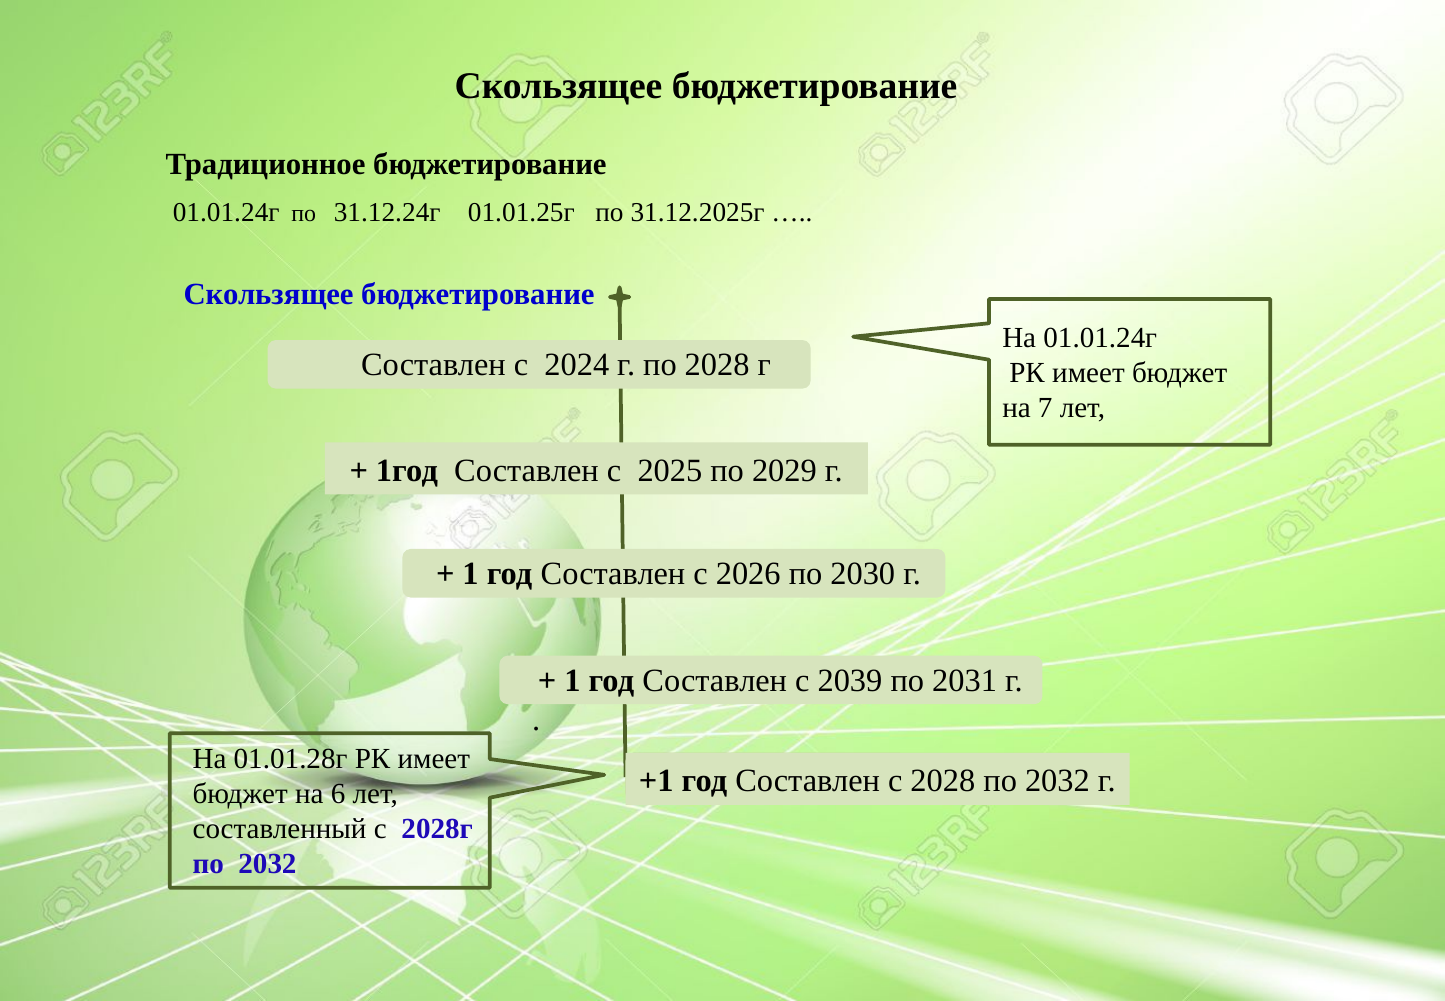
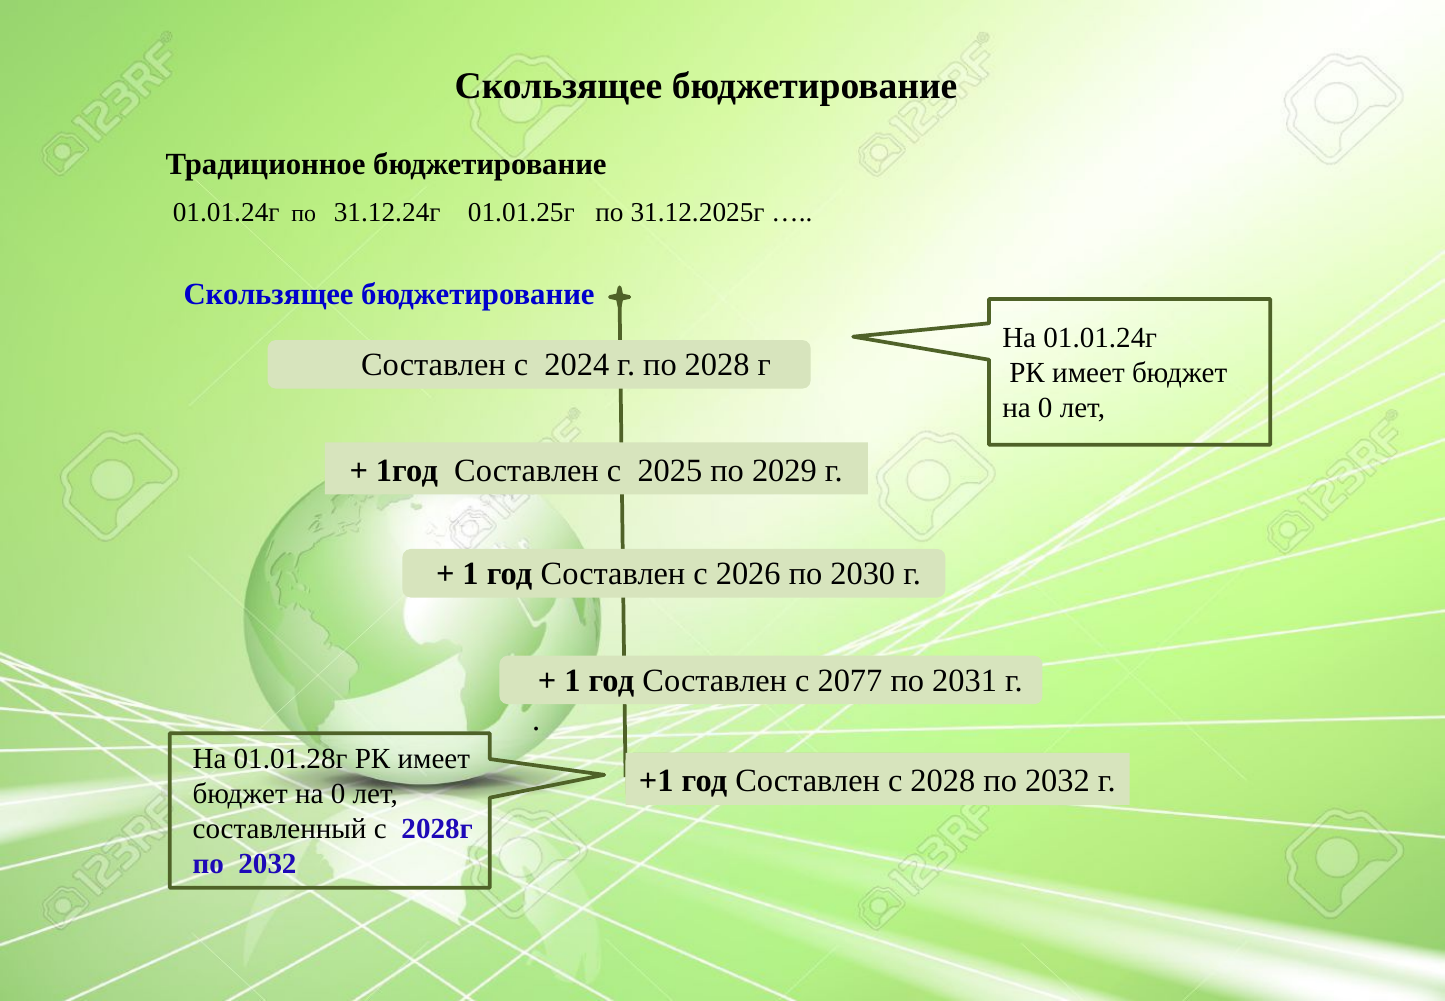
7: 7 -> 0 (1045, 407)
2039: 2039 -> 2077 (850, 680)
6: 6 -> 0 (338, 794)
